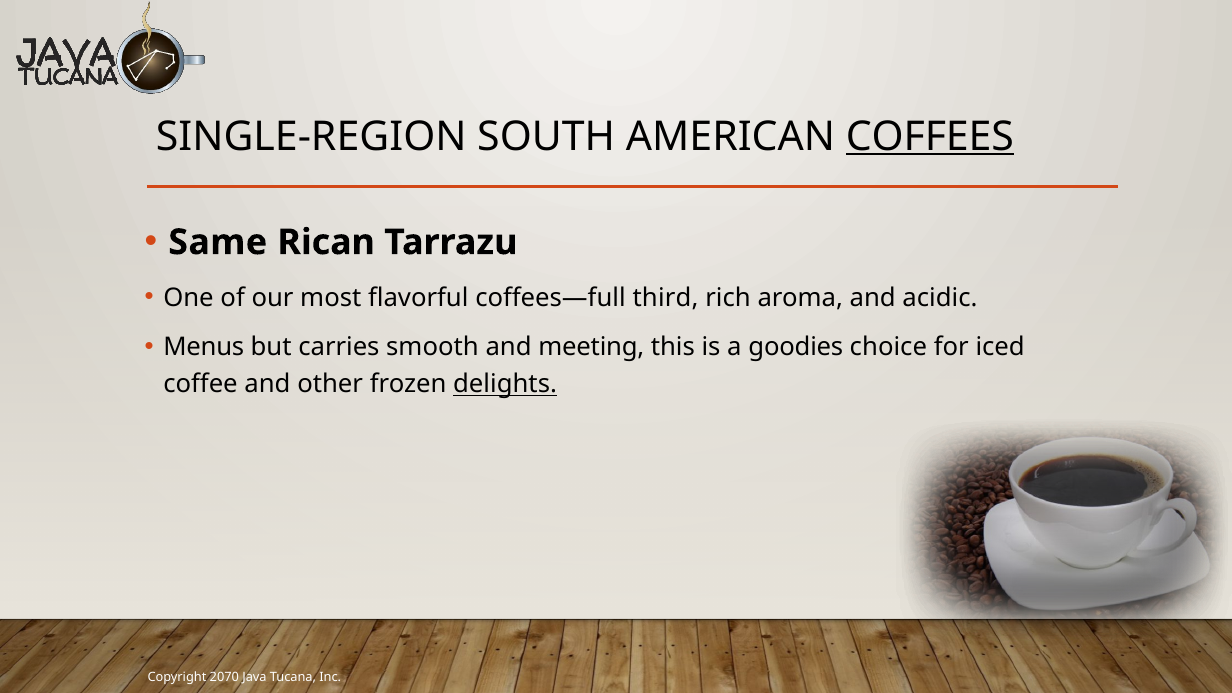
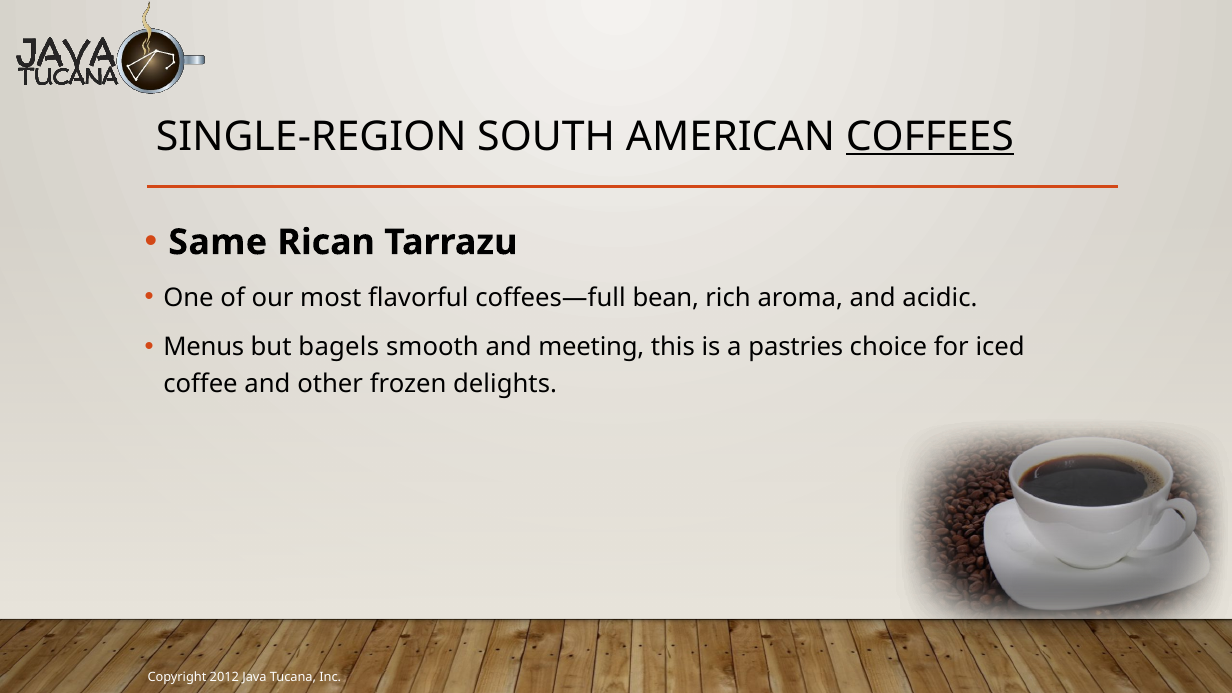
third: third -> bean (666, 298)
carries: carries -> bagels (339, 347)
goodies: goodies -> pastries (796, 347)
delights underline: present -> none (505, 384)
2070: 2070 -> 2012 (224, 677)
